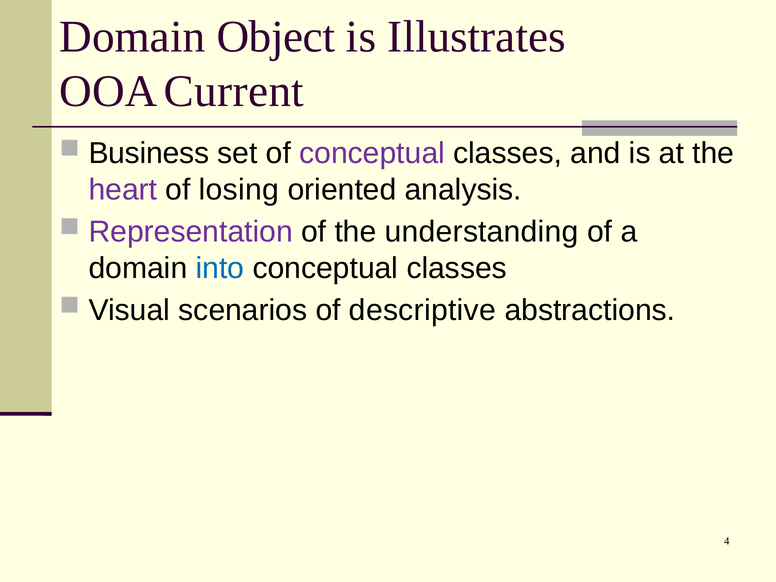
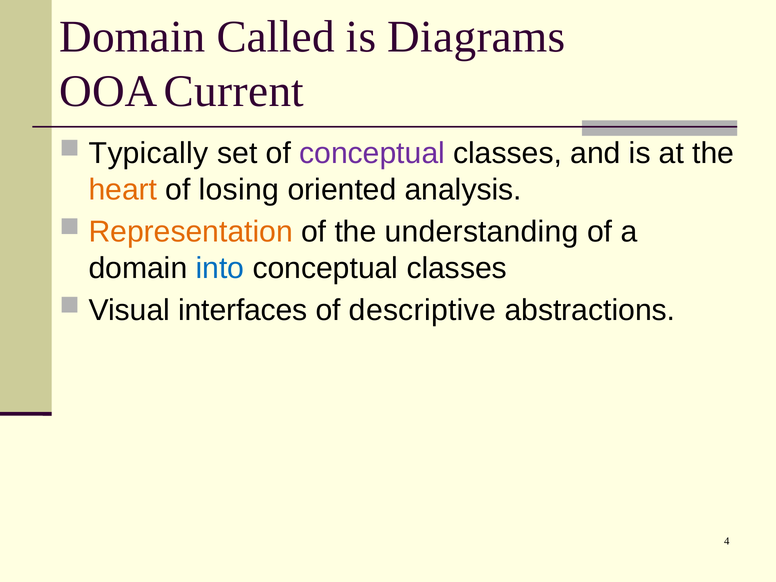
Object: Object -> Called (276, 37)
Illustrates: Illustrates -> Diagrams (476, 37)
Business: Business -> Typically (149, 153)
heart colour: purple -> orange (123, 190)
Representation colour: purple -> orange (191, 232)
scenarios: scenarios -> interfaces (243, 310)
